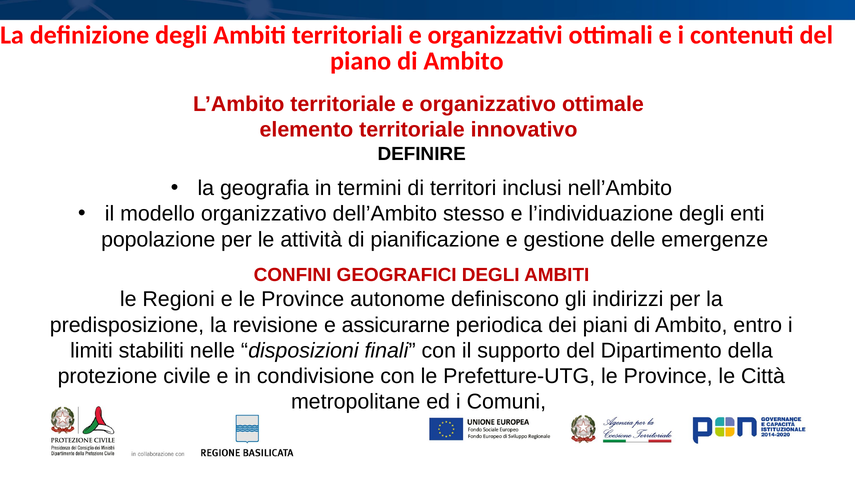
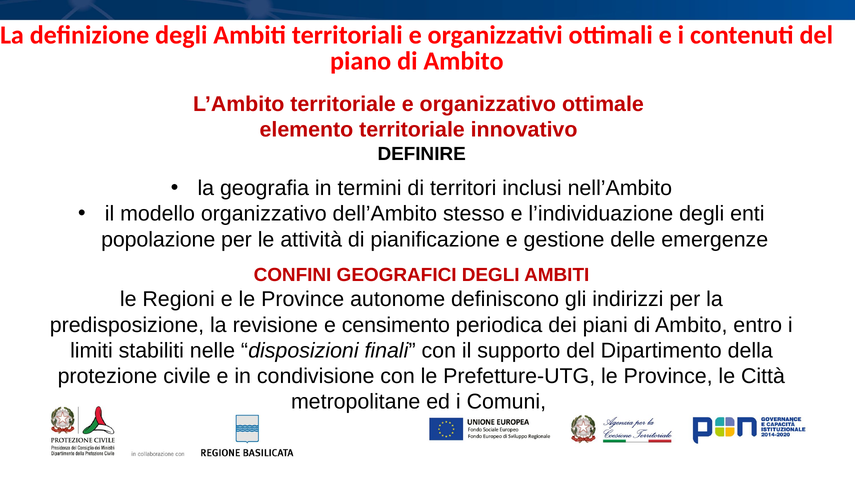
assicurarne: assicurarne -> censimento (396, 325)
